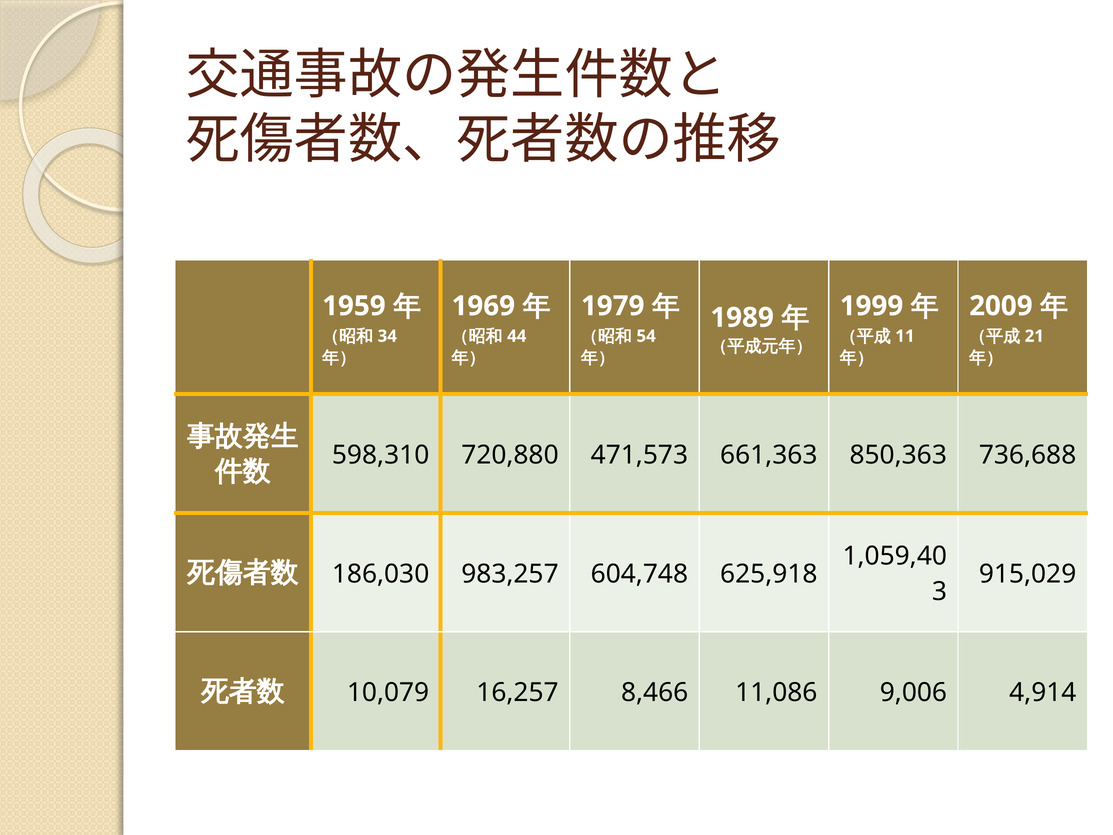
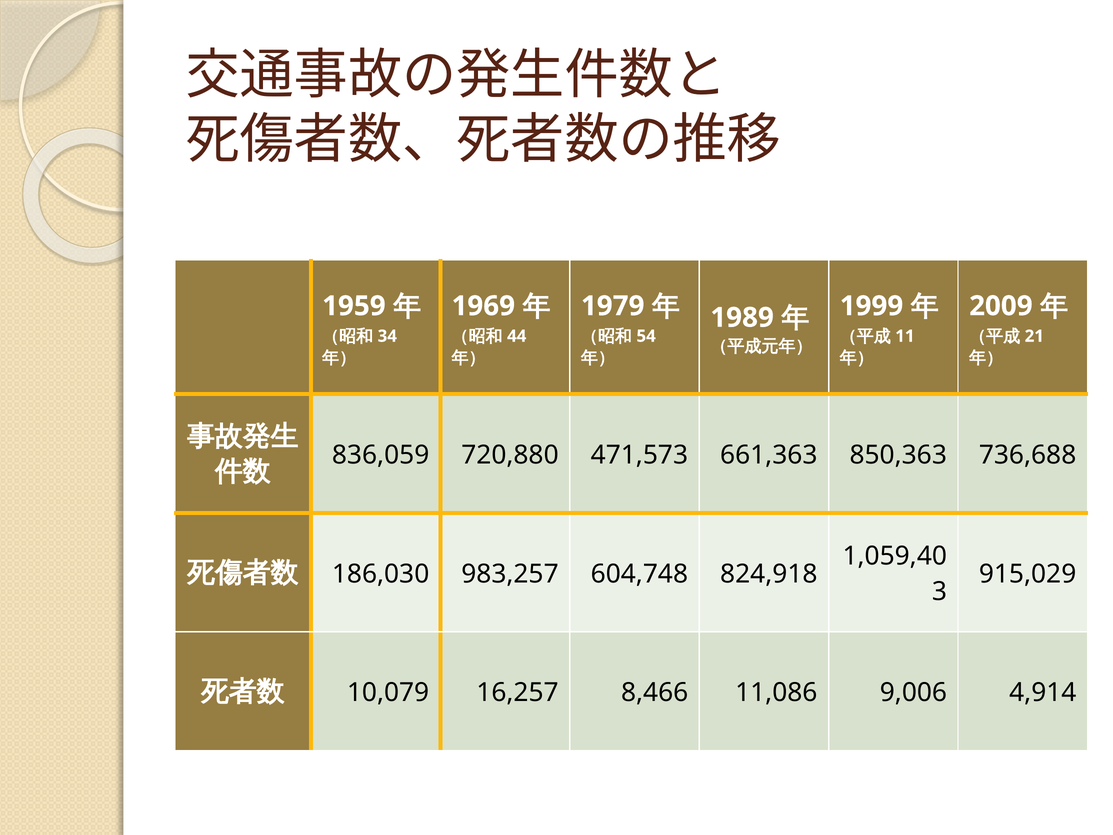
598,310: 598,310 -> 836,059 (381, 455)
625,918: 625,918 -> 824,918 (769, 574)
